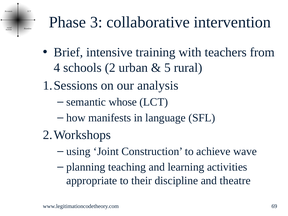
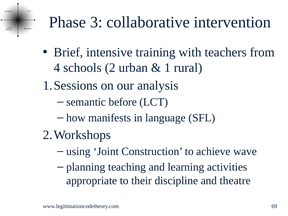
5: 5 -> 1 (167, 68)
whose: whose -> before (123, 102)
